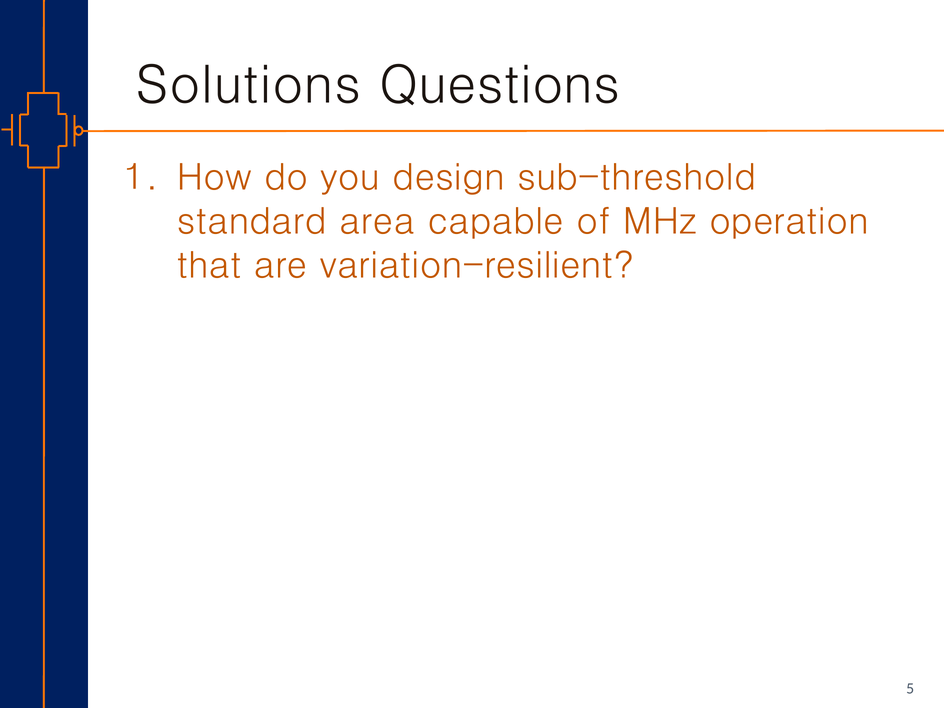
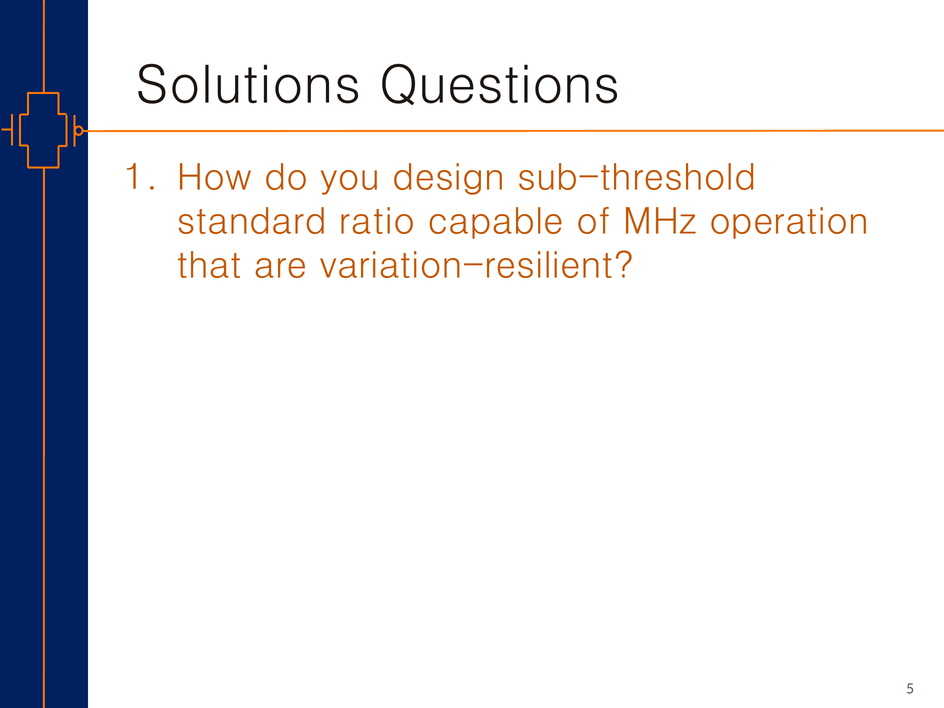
area: area -> ratio (377, 222)
